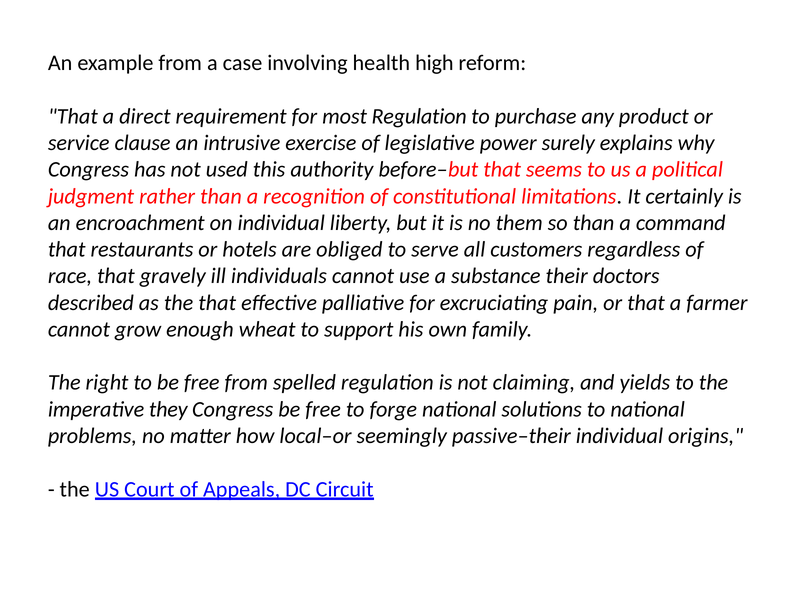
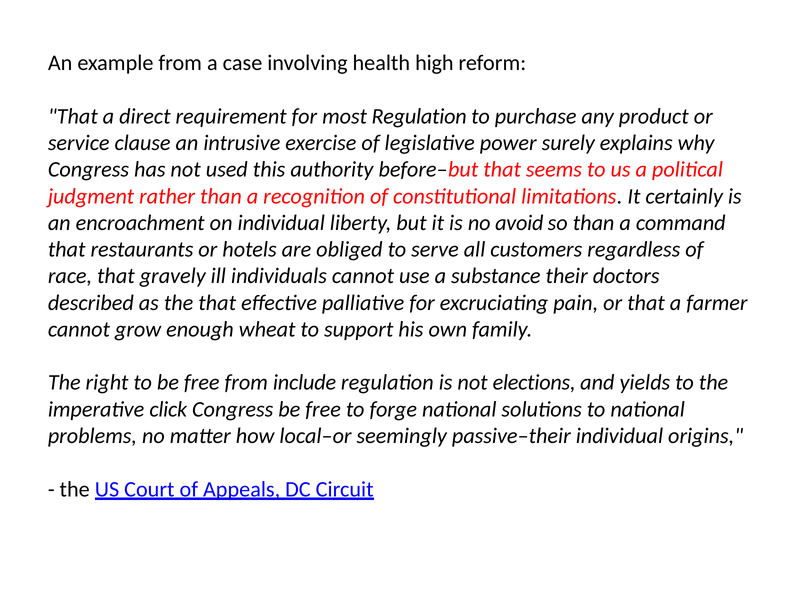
them: them -> avoid (519, 223)
spelled: spelled -> include (305, 382)
claiming: claiming -> elections (534, 382)
they: they -> click (168, 409)
